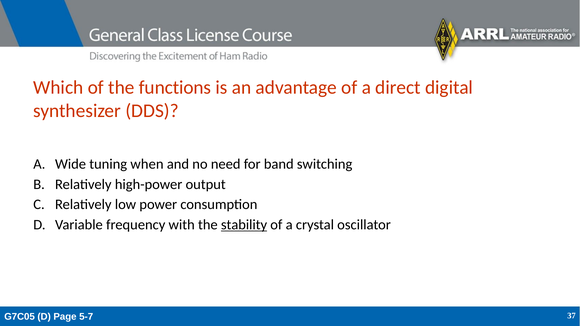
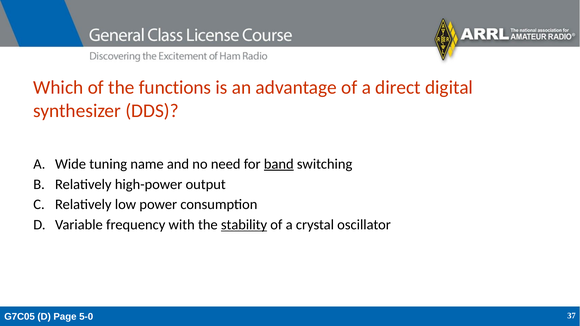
when: when -> name (147, 164)
band underline: none -> present (279, 164)
5-7: 5-7 -> 5-0 (86, 317)
